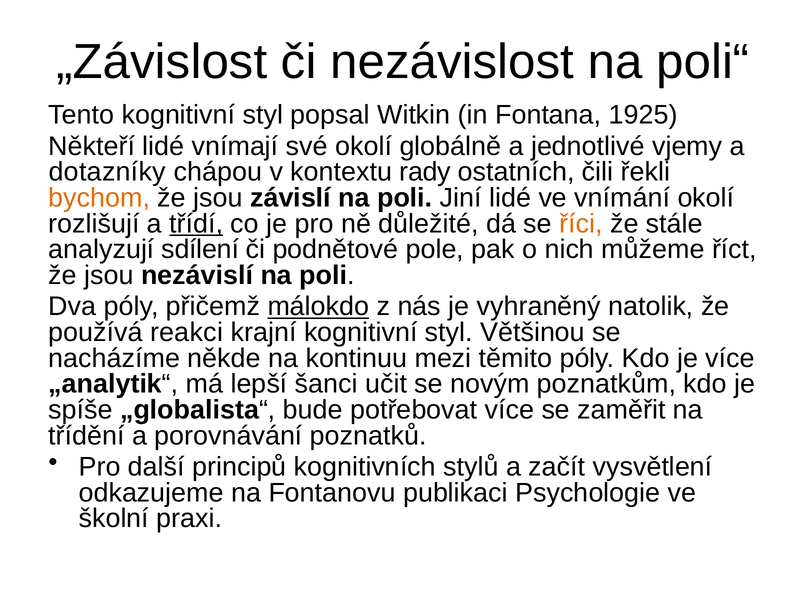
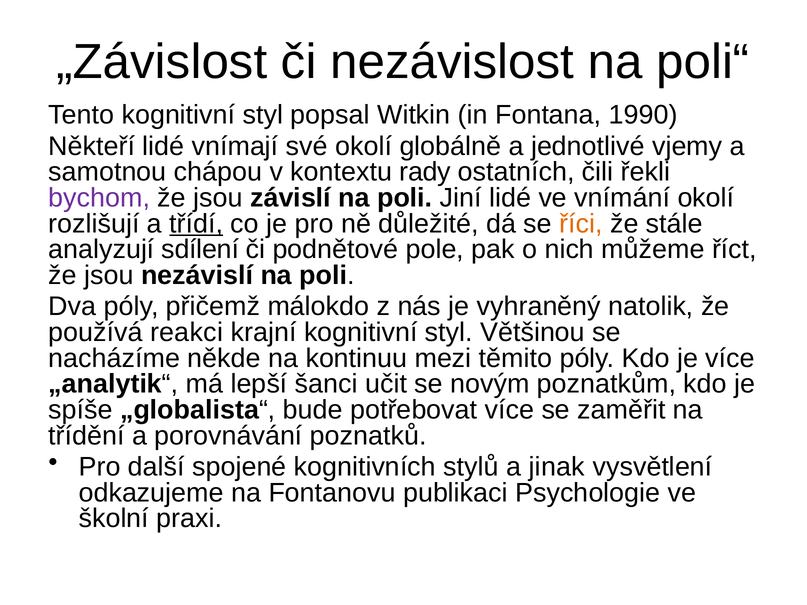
1925: 1925 -> 1990 (643, 115)
dotazníky: dotazníky -> samotnou (107, 172)
bychom colour: orange -> purple (99, 198)
málokdo underline: present -> none (318, 307)
principů: principů -> spojené (239, 467)
začít: začít -> jinak (557, 467)
